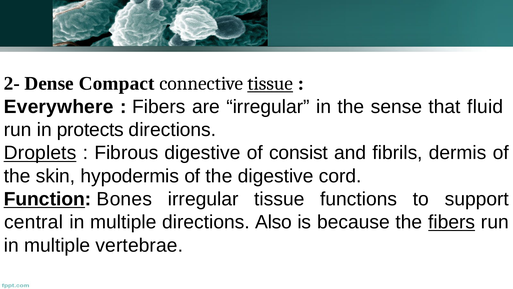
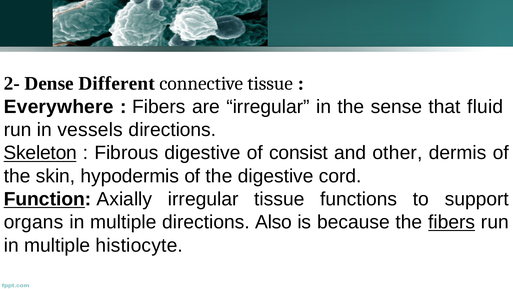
Compact: Compact -> Different (117, 83)
tissue underline: present -> none (270, 83)
protects: protects -> vessels (90, 130)
Droplets: Droplets -> Skeleton (40, 153)
fibrils: fibrils -> other (397, 153)
Bones: Bones -> Axially (124, 199)
central: central -> organs (34, 222)
vertebrae: vertebrae -> histiocyte (139, 245)
